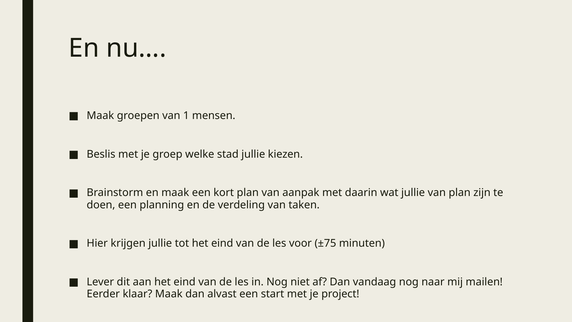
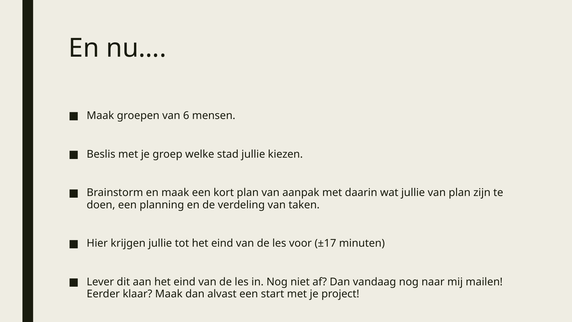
1: 1 -> 6 (186, 116)
±75: ±75 -> ±17 (325, 243)
